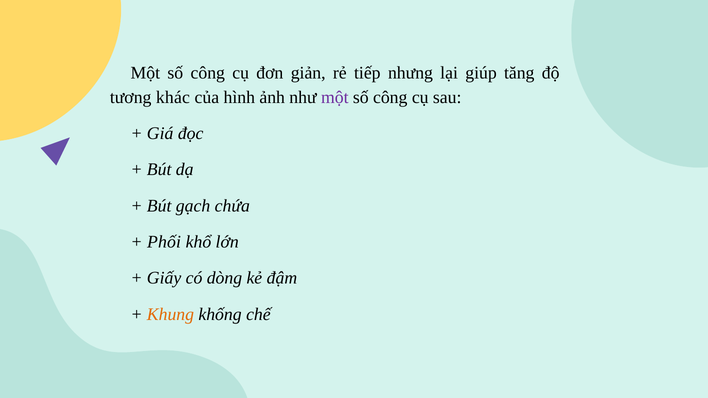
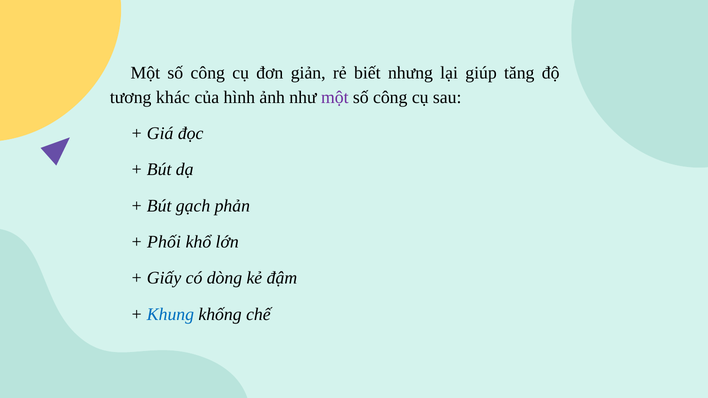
tiếp: tiếp -> biết (367, 73)
chứa: chứa -> phản (232, 206)
Khung colour: orange -> blue (170, 315)
